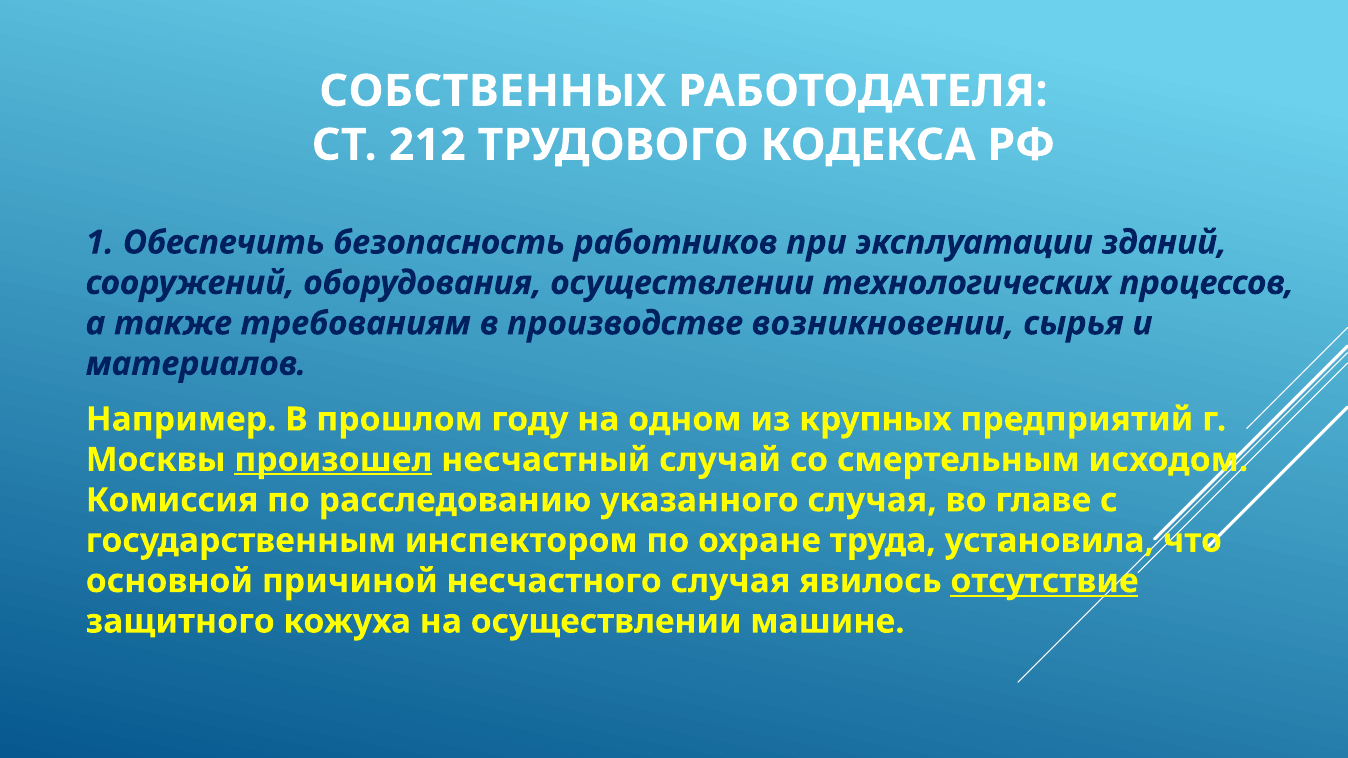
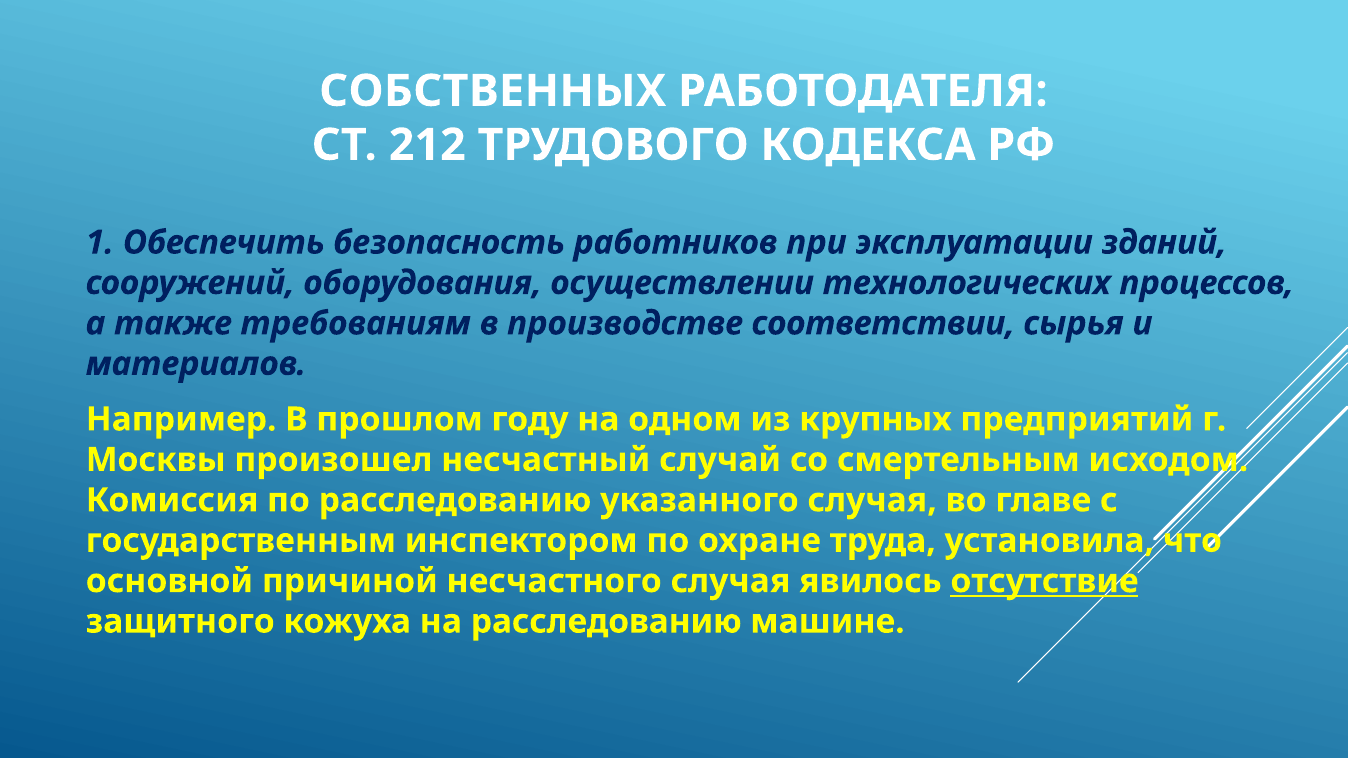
возникновении: возникновении -> соответствии (883, 323)
произошел underline: present -> none (333, 460)
на осуществлении: осуществлении -> расследованию (606, 622)
